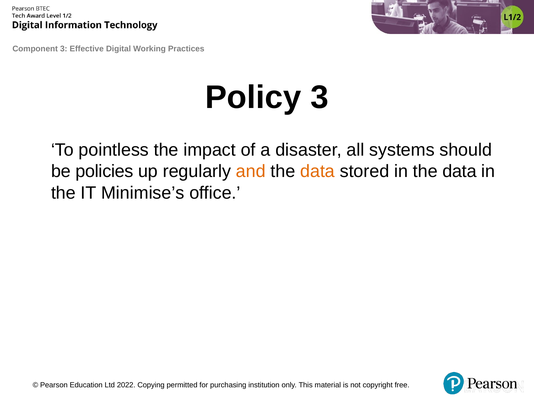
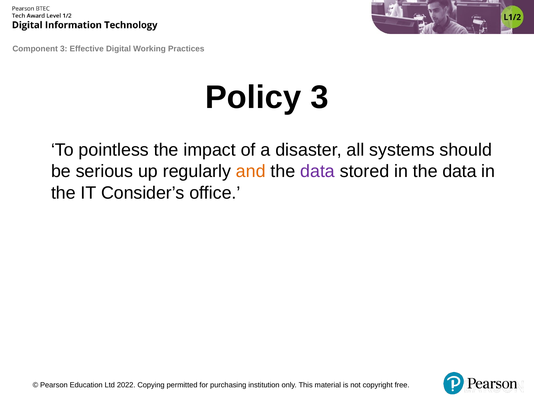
policies: policies -> serious (104, 171)
data colour: orange -> purple (318, 171)
Minimise’s: Minimise’s -> Consider’s (143, 193)
